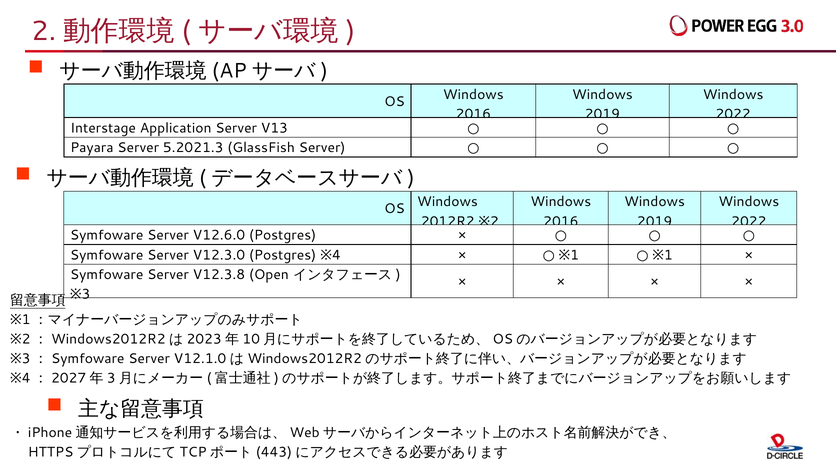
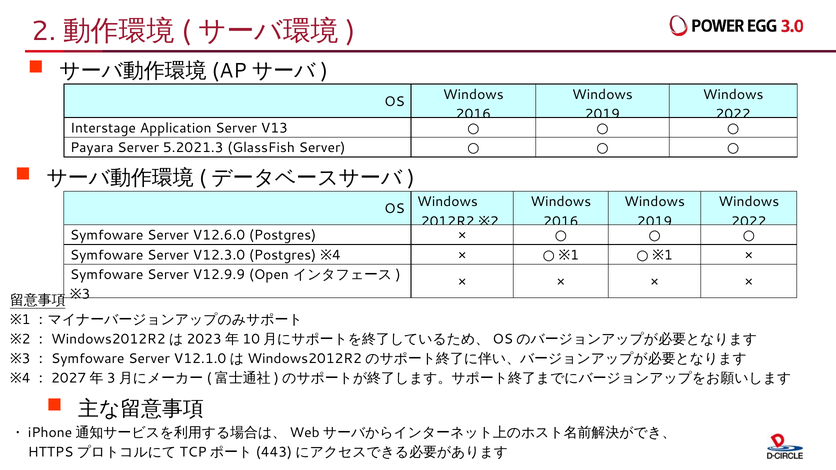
V12.3.8: V12.3.8 -> V12.9.9 (219, 275)
